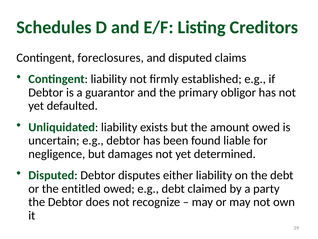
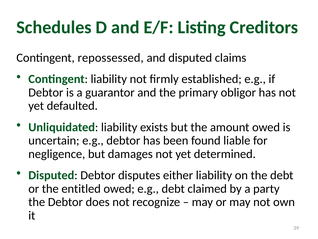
foreclosures: foreclosures -> repossessed (111, 58)
